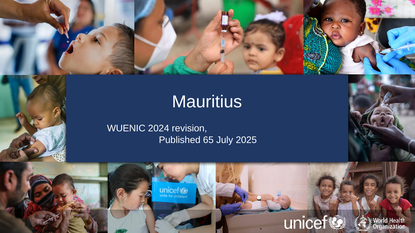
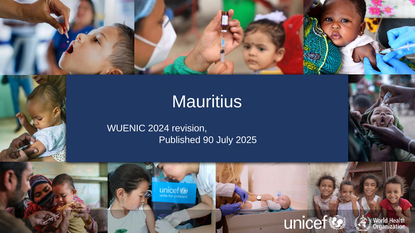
65: 65 -> 90 (208, 140)
